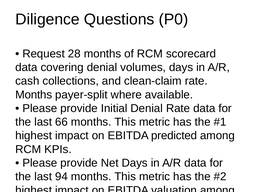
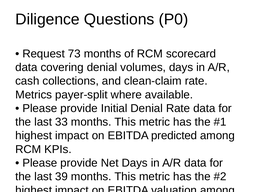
28: 28 -> 73 (74, 54)
Months: Months -> Metrics (34, 95)
66: 66 -> 33 (61, 122)
94: 94 -> 39 (61, 177)
